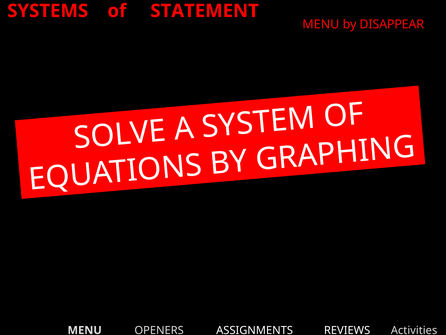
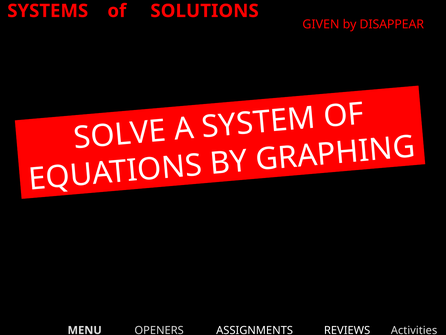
STATEMENT: STATEMENT -> SOLUTIONS (205, 11)
MENU: MENU -> GIVEN (321, 24)
